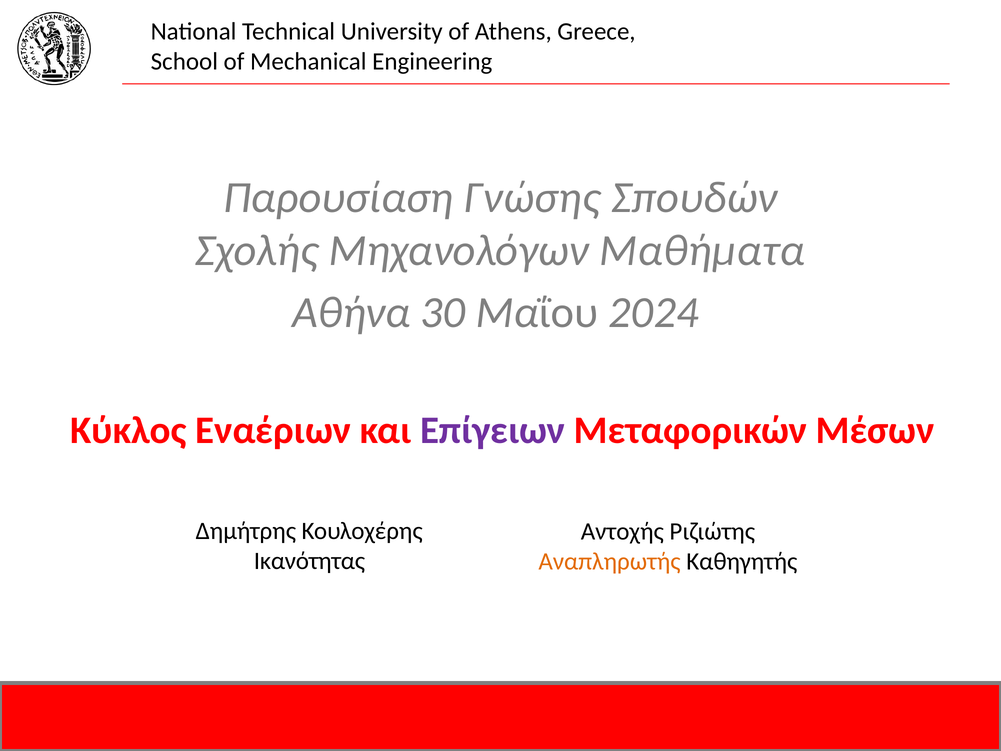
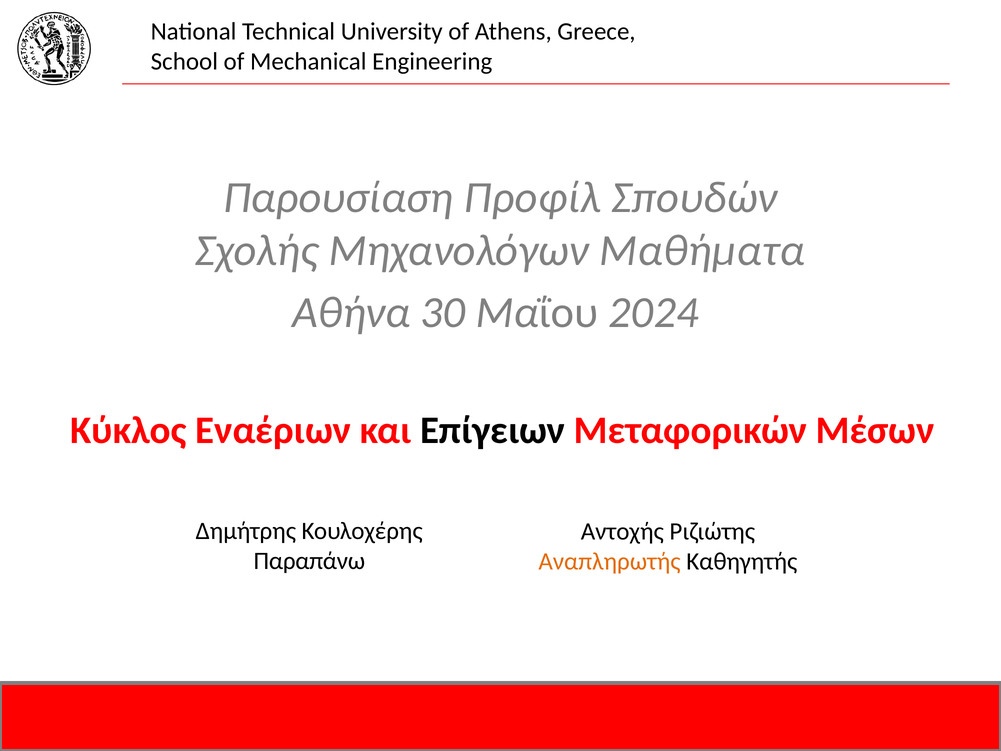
Γνώσης: Γνώσης -> Προφίλ (532, 197)
Επίγειων colour: purple -> black (493, 430)
Ικανότητας: Ικανότητας -> Παραπάνω (309, 561)
